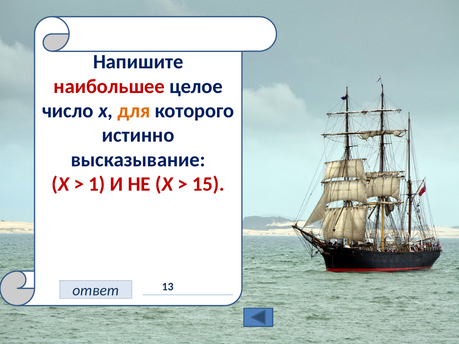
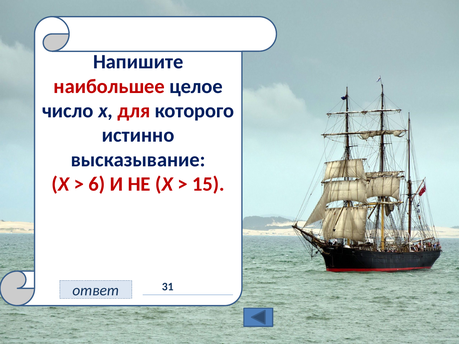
для colour: orange -> red (134, 111)
1: 1 -> 6 (97, 184)
13: 13 -> 31 (168, 287)
